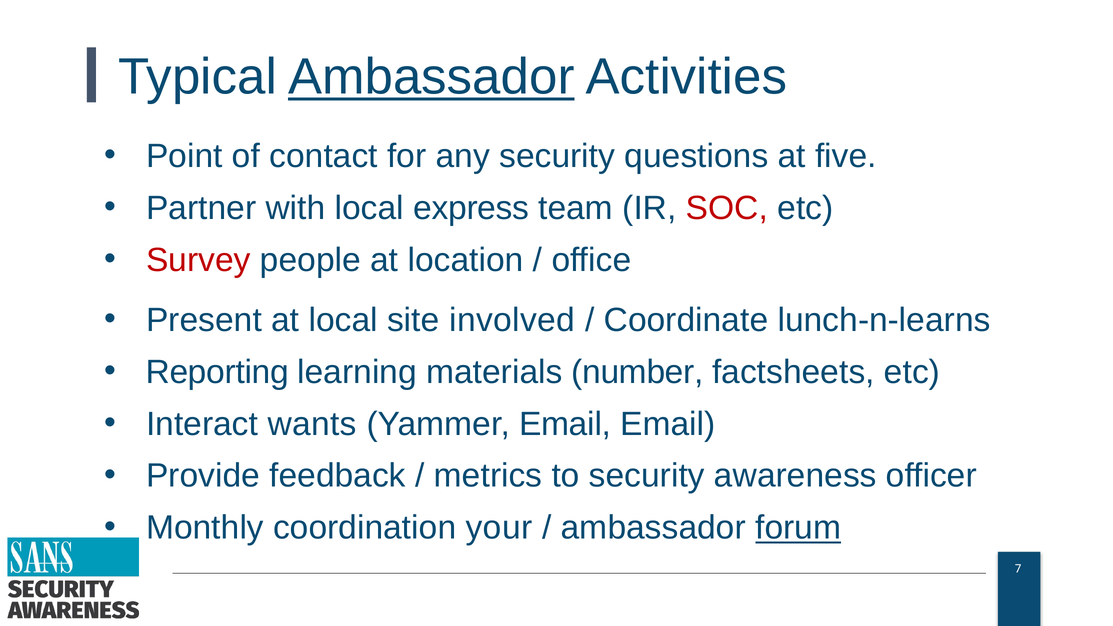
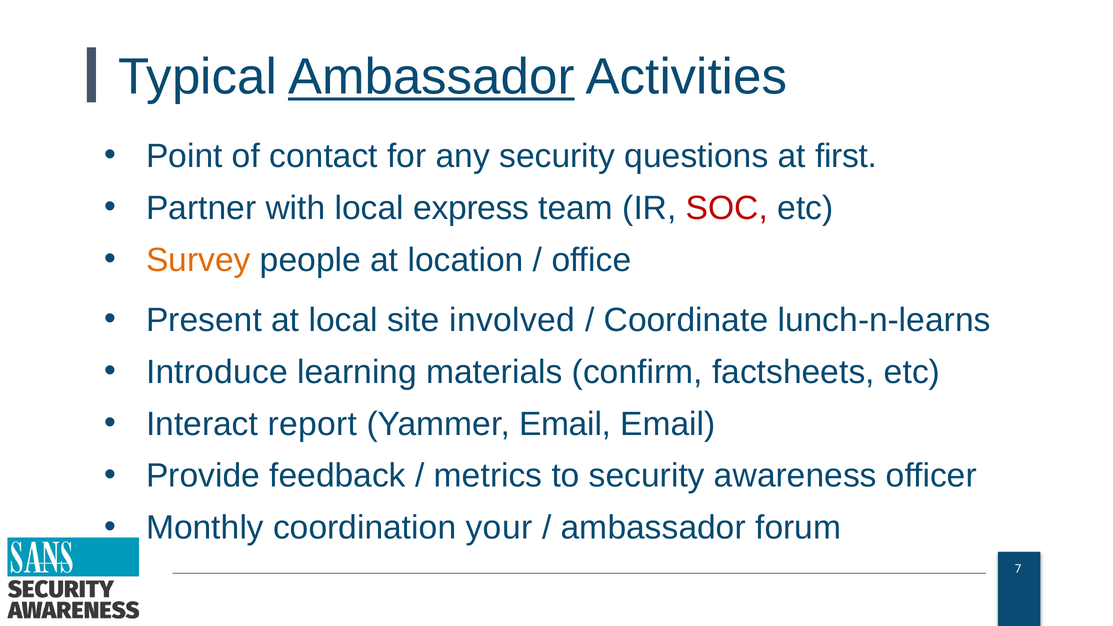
five: five -> first (846, 156)
Survey colour: red -> orange (198, 260)
Reporting: Reporting -> Introduce (217, 372)
number: number -> confirm (637, 372)
wants: wants -> report (312, 424)
forum underline: present -> none (798, 528)
